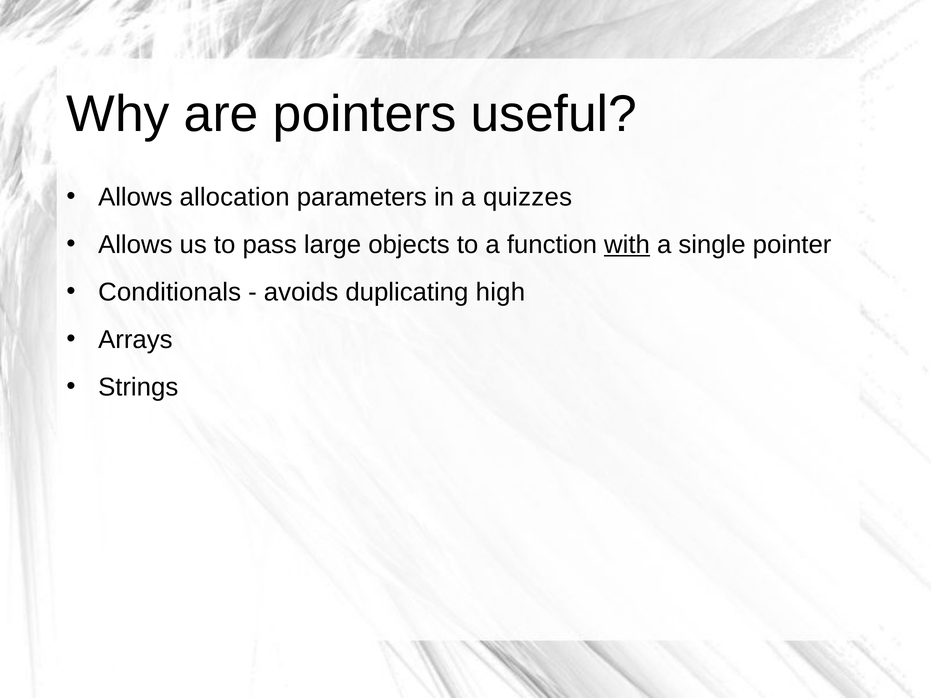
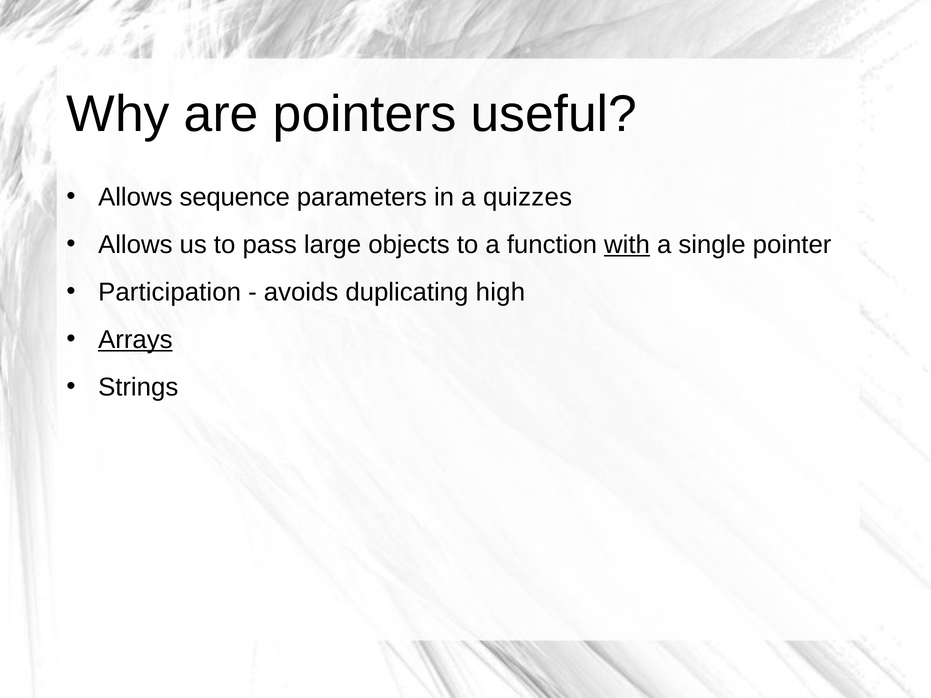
allocation: allocation -> sequence (235, 197)
Conditionals: Conditionals -> Participation (170, 292)
Arrays underline: none -> present (135, 340)
